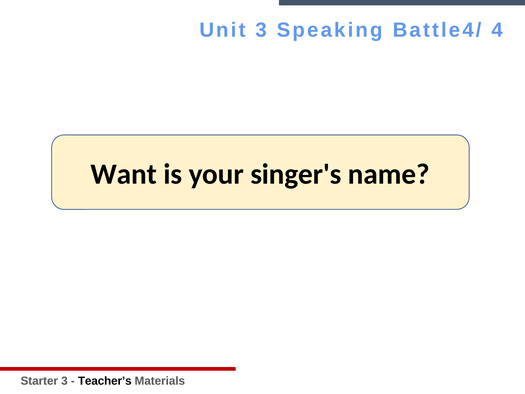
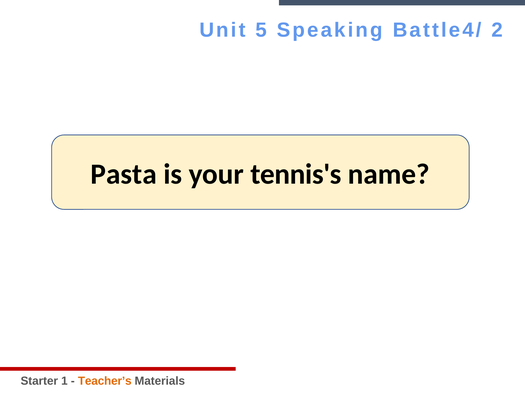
Unit 3: 3 -> 5 (261, 30)
4: 4 -> 2 (497, 30)
Want: Want -> Pasta (124, 174)
singer's: singer's -> tennis's (296, 174)
Starter 3: 3 -> 1 (64, 381)
Teacher’s colour: black -> orange (105, 381)
